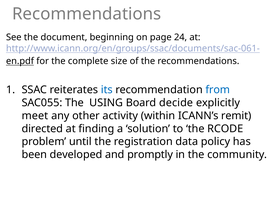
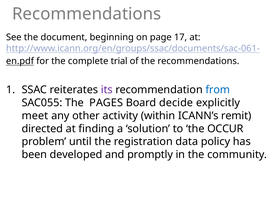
24: 24 -> 17 (181, 37)
size: size -> trial (119, 61)
its colour: blue -> purple (107, 90)
USING: USING -> PAGES (106, 103)
RCODE: RCODE -> OCCUR (225, 128)
